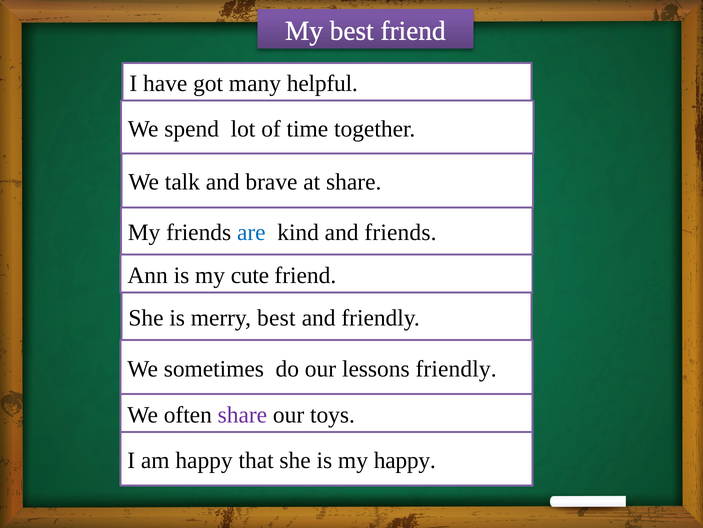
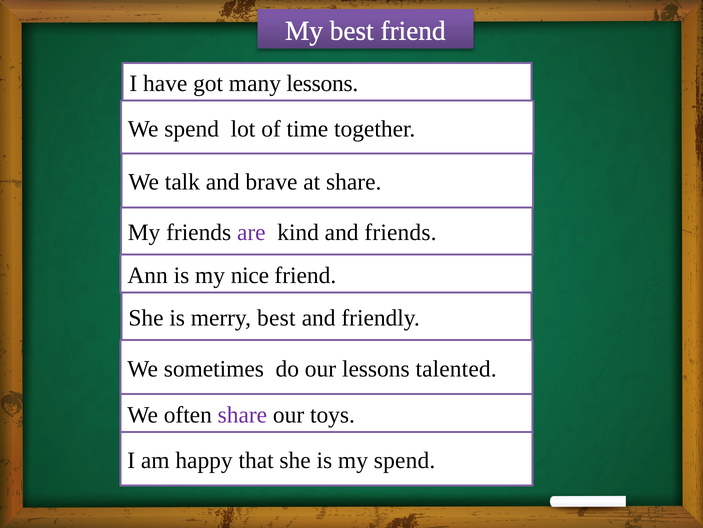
many helpful: helpful -> lessons (322, 83)
are colour: blue -> purple (251, 232)
cute: cute -> nice (250, 275)
lessons friendly: friendly -> talented (456, 368)
my happy: happy -> spend (405, 460)
